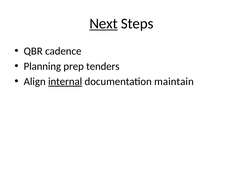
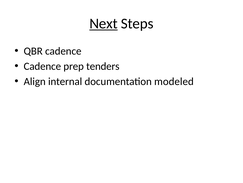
Planning: Planning -> Cadence (42, 66)
internal underline: present -> none (65, 81)
maintain: maintain -> modeled (174, 81)
